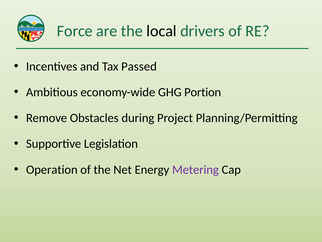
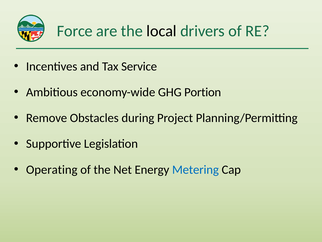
Passed: Passed -> Service (139, 66)
Operation: Operation -> Operating (52, 169)
Metering colour: purple -> blue (195, 169)
